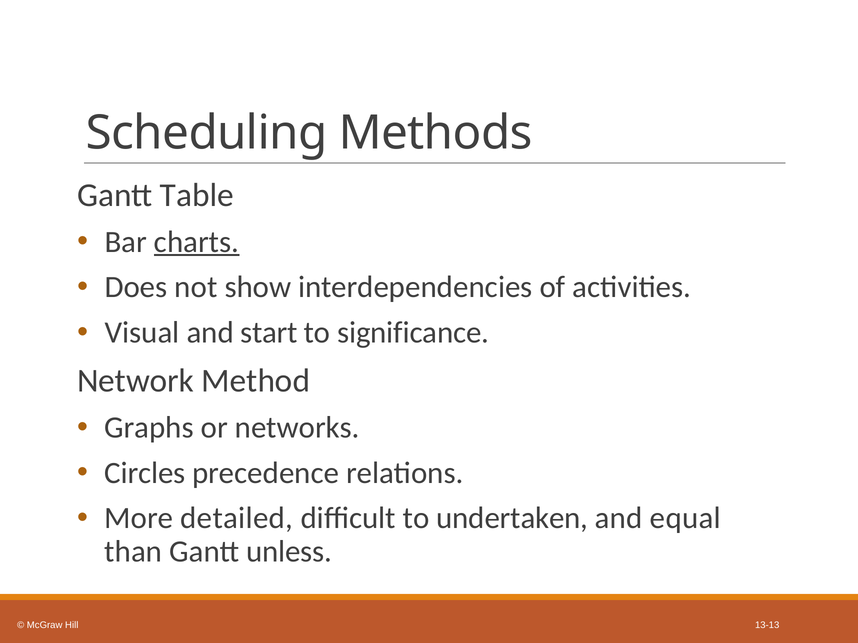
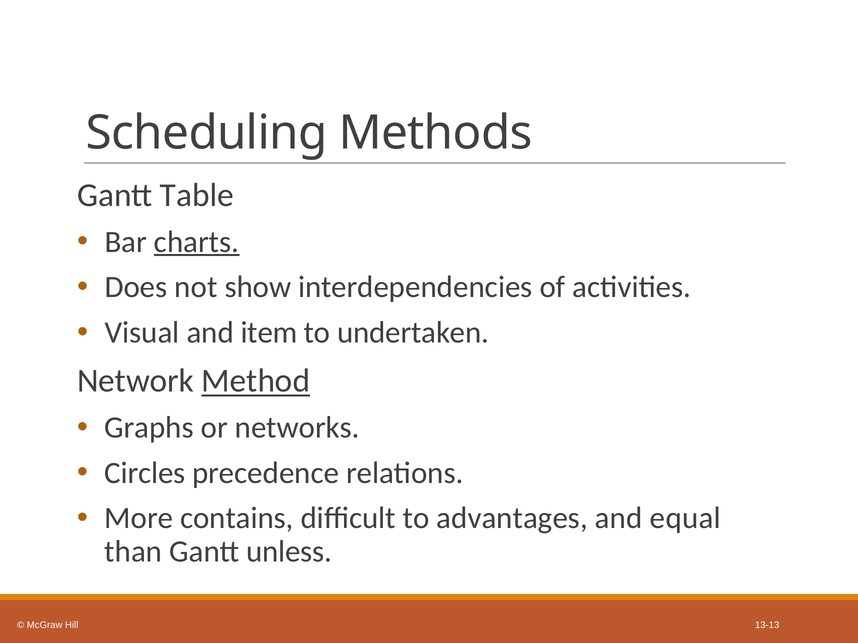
start: start -> item (269, 333)
significance: significance -> undertaken (413, 333)
Method underline: none -> present (256, 381)
detailed: detailed -> contains (237, 519)
undertaken: undertaken -> advantages (512, 519)
